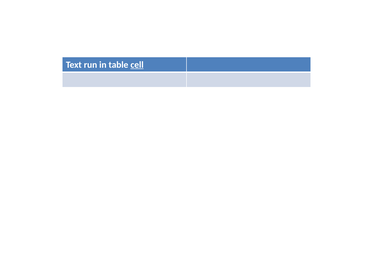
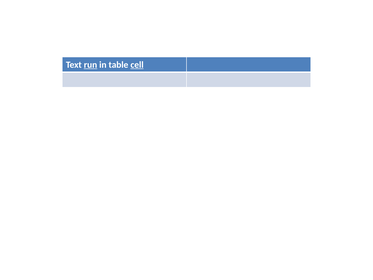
run underline: none -> present (90, 65)
